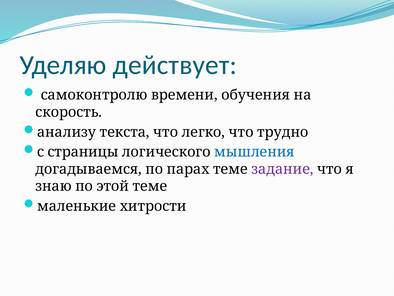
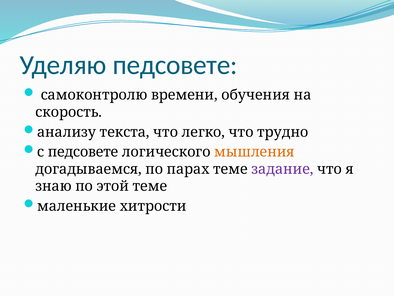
Уделяю действует: действует -> педсовете (175, 65)
с страницы: страницы -> педсовете (83, 152)
мышления colour: blue -> orange (254, 152)
